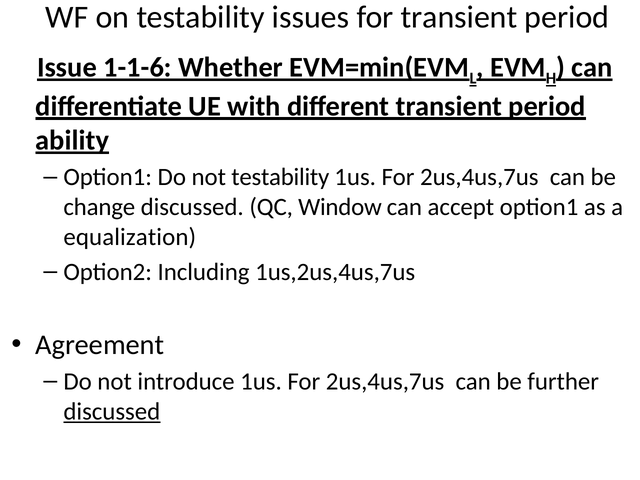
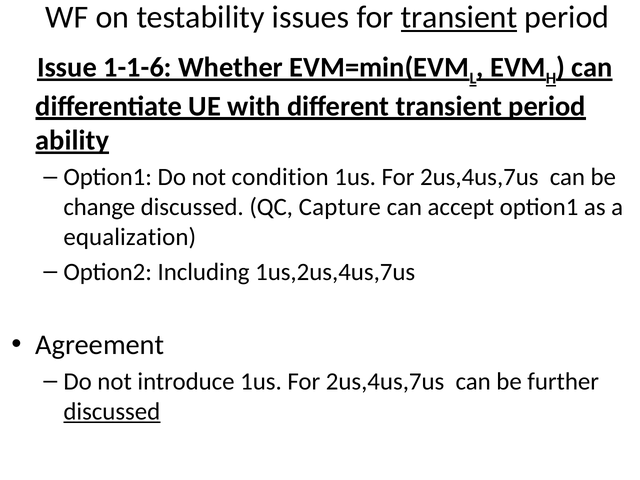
transient underline: none -> present (459, 17)
not testability: testability -> condition (280, 177)
Window: Window -> Capture (340, 207)
